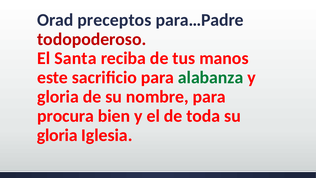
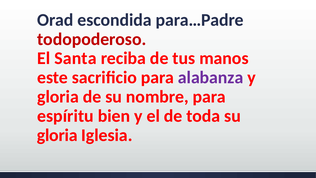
preceptos: preceptos -> escondida (114, 20)
alabanza colour: green -> purple (211, 77)
procura: procura -> espíritu (65, 116)
